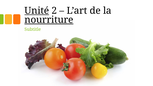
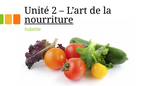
Unité underline: present -> none (37, 11)
